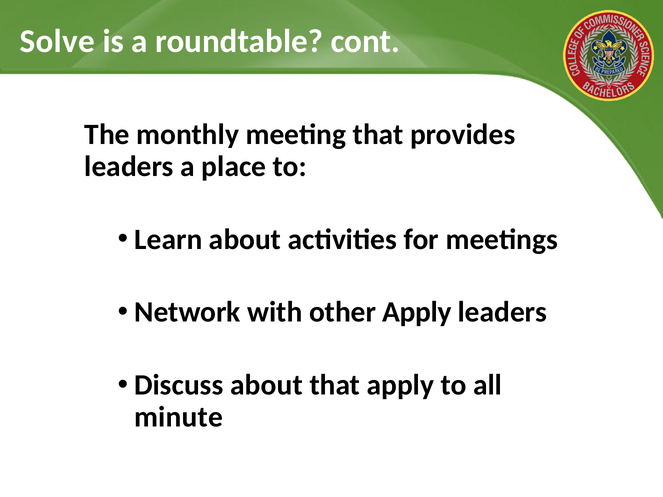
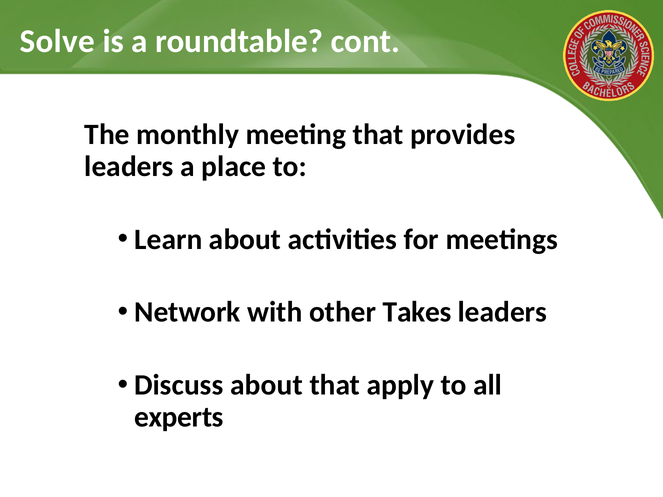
other Apply: Apply -> Takes (417, 312)
minute: minute -> experts (179, 417)
